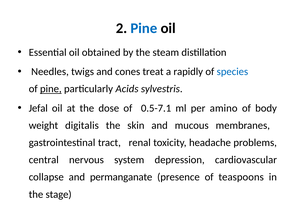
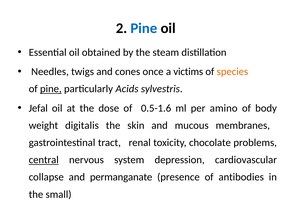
treat: treat -> once (153, 72)
rapidly: rapidly -> victims (188, 72)
species colour: blue -> orange (232, 72)
0.5-7.1: 0.5-7.1 -> 0.5-1.6 (156, 108)
headache: headache -> chocolate (210, 143)
central underline: none -> present (44, 160)
teaspoons: teaspoons -> antibodies (241, 177)
stage: stage -> small (59, 195)
